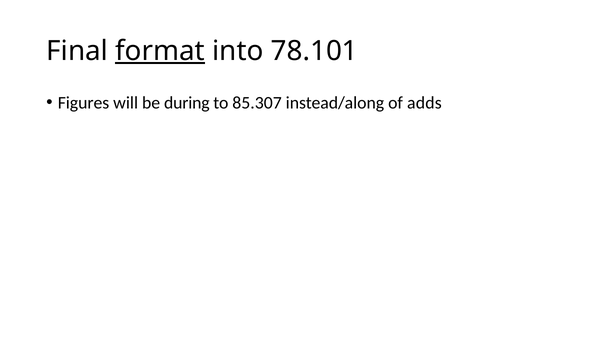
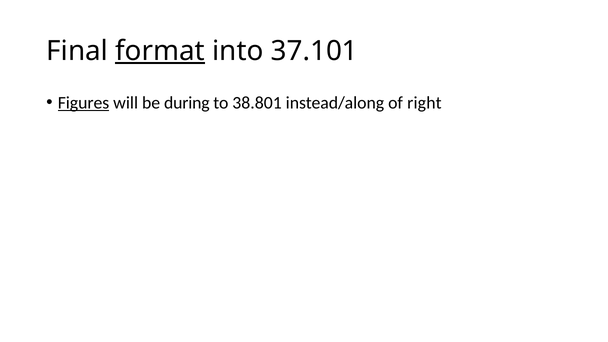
78.101: 78.101 -> 37.101 (314, 51)
Figures underline: none -> present (84, 103)
85.307: 85.307 -> 38.801 (257, 103)
adds: adds -> right (424, 103)
